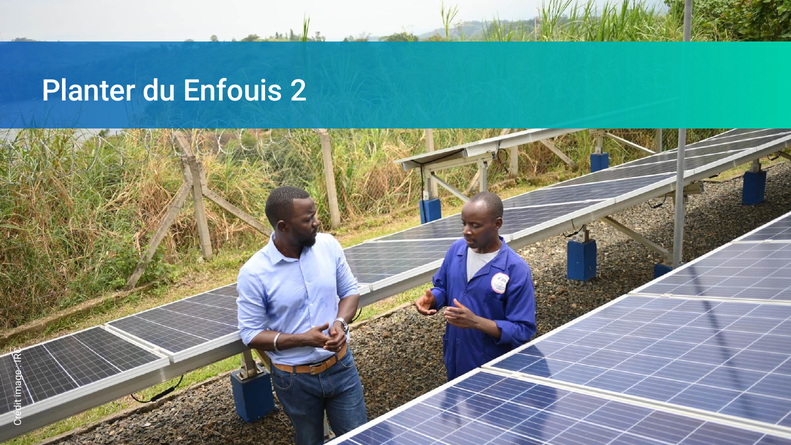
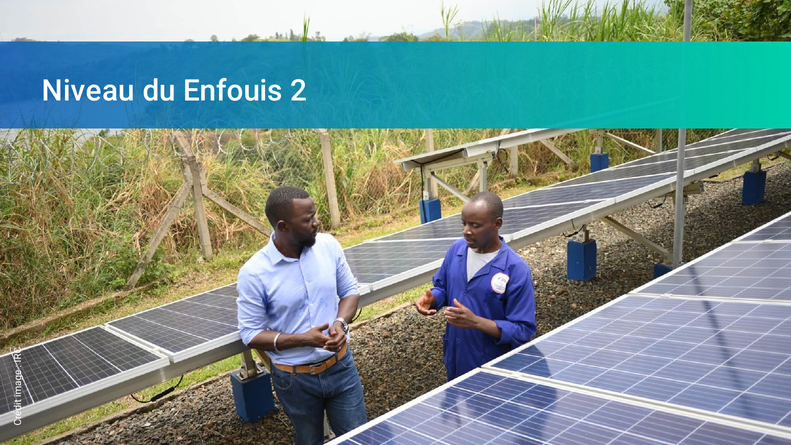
Planter: Planter -> Niveau (88, 91)
